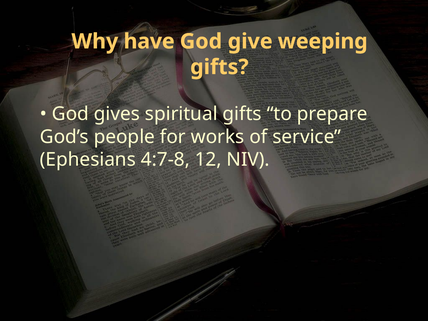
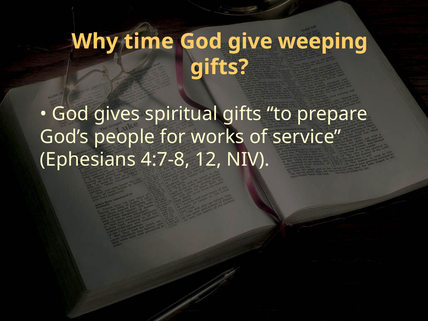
have: have -> time (149, 41)
